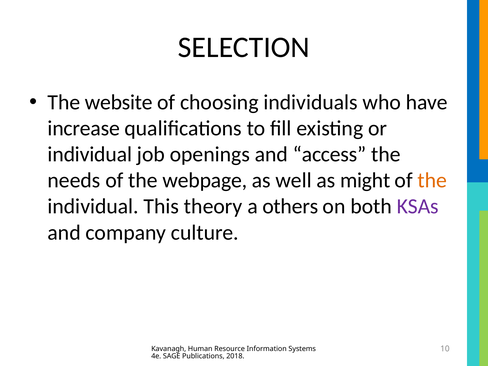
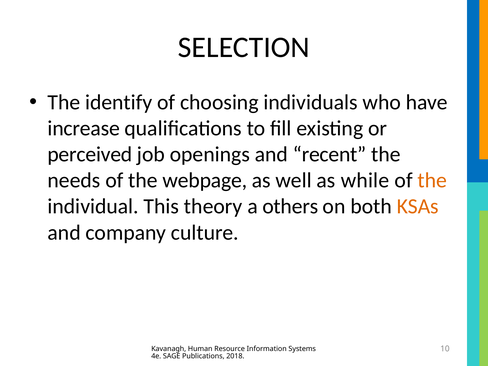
website: website -> identify (119, 102)
individual: individual -> perceived (90, 154)
access: access -> recent (330, 154)
might: might -> while (365, 180)
KSAs colour: purple -> orange (418, 207)
